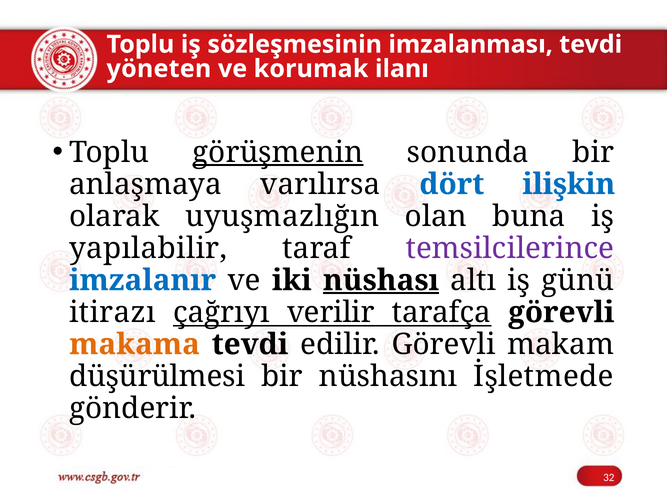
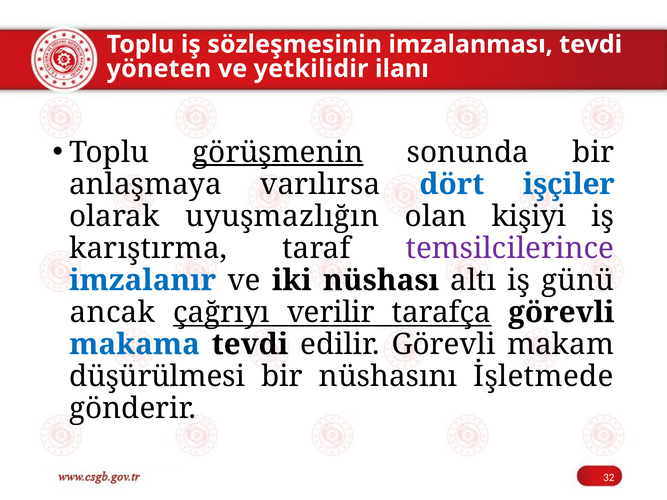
korumak: korumak -> yetkilidir (311, 69)
ilişkin: ilişkin -> işçiler (569, 184)
buna: buna -> kişiyi (529, 216)
yapılabilir: yapılabilir -> karıştırma (148, 248)
nüshası underline: present -> none (381, 280)
itirazı: itirazı -> ancak (112, 313)
makama colour: orange -> blue (135, 345)
